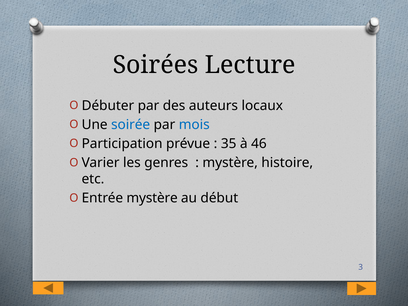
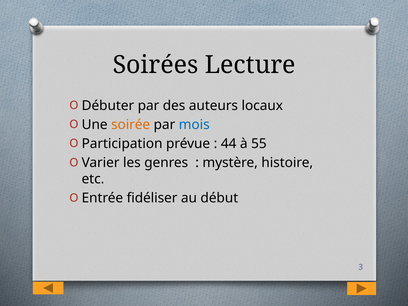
soirée colour: blue -> orange (131, 125)
35: 35 -> 44 (229, 144)
46: 46 -> 55 (259, 144)
Entrée mystère: mystère -> fidéliser (152, 198)
